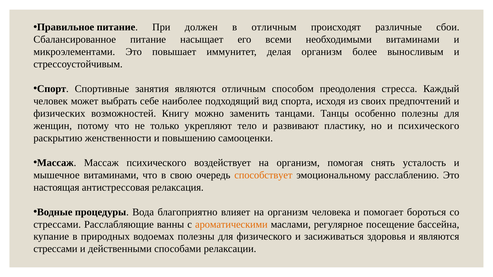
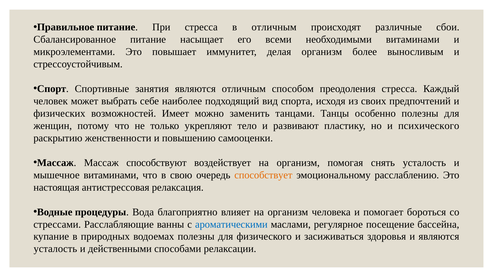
При должен: должен -> стресса (201, 27)
Книгу: Книгу -> Имеет (175, 114)
Массаж психического: психического -> способствуют (156, 163)
ароматическими colour: orange -> blue (231, 225)
стрессами: стрессами -> усталость (55, 249)
